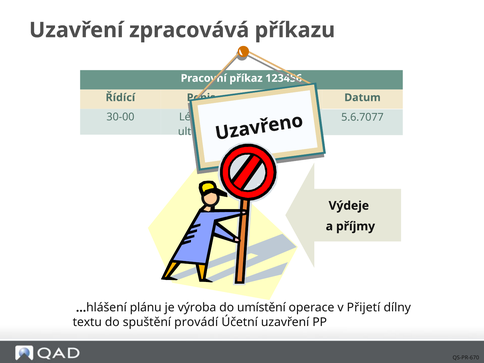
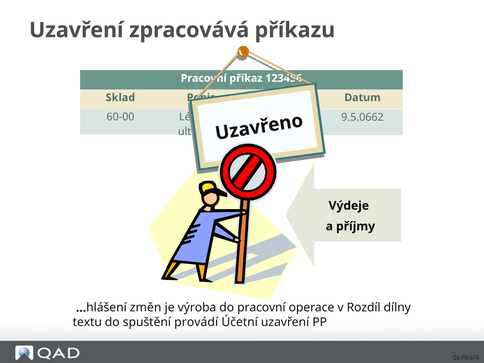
Řídící: Řídící -> Sklad (120, 98)
30-00: 30-00 -> 60-00 (120, 117)
5.6.7077: 5.6.7077 -> 9.5.0662 (362, 117)
plánu: plánu -> změn (146, 308)
do umístění: umístění -> pracovní (261, 308)
Přijetí: Přijetí -> Rozdíl (364, 308)
